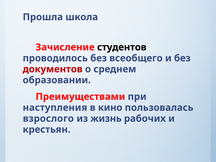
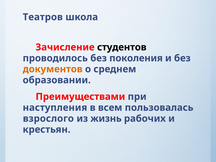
Прошла: Прошла -> Театров (43, 17)
всеобщего: всеобщего -> поколения (136, 58)
документов colour: red -> orange (53, 69)
кино: кино -> всем (110, 108)
